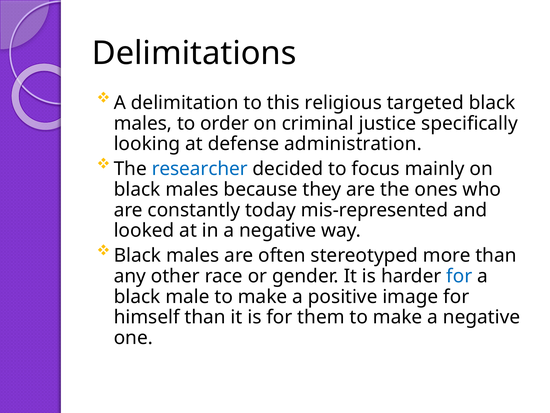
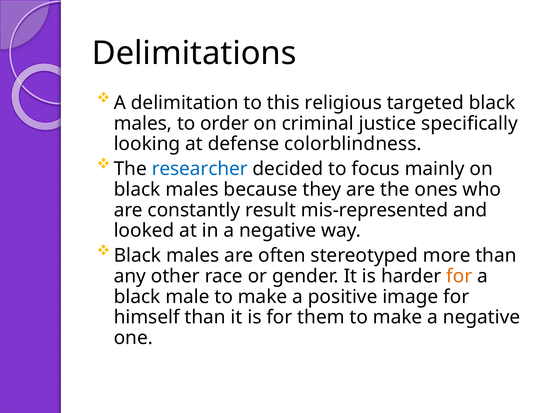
administration: administration -> colorblindness (353, 144)
today: today -> result (271, 210)
for colour: blue -> orange (459, 276)
